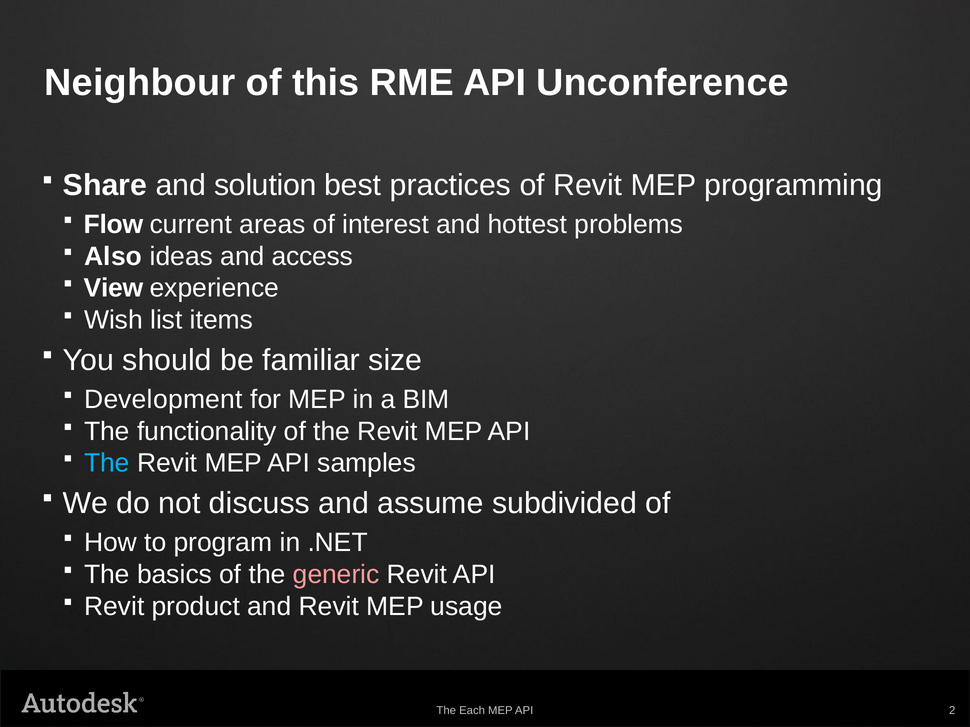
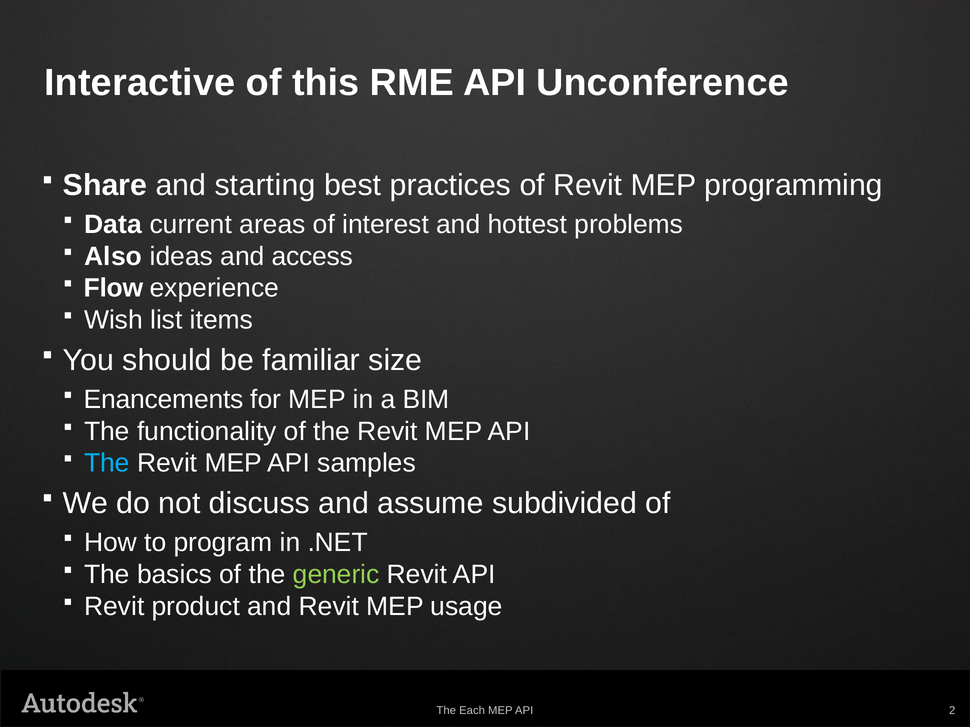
Neighbour: Neighbour -> Interactive (140, 83)
solution: solution -> starting (265, 185)
Flow: Flow -> Data (113, 225)
View: View -> Flow (113, 288)
Development: Development -> Enancements (164, 400)
generic colour: pink -> light green (336, 575)
